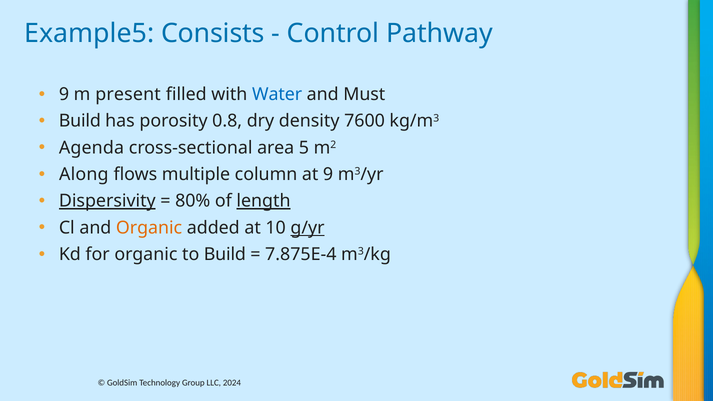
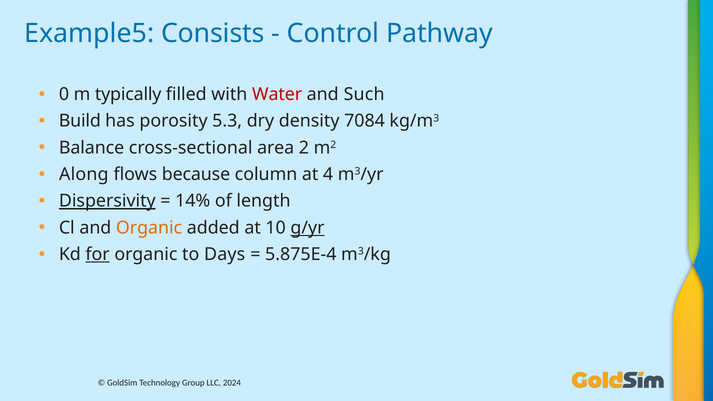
9: 9 -> 0 (64, 94)
present: present -> typically (128, 94)
Water colour: blue -> red (277, 94)
Must: Must -> Such (364, 94)
0.8: 0.8 -> 5.3 (227, 121)
7600: 7600 -> 7084 (365, 121)
Agenda: Agenda -> Balance (92, 148)
5: 5 -> 2 (304, 148)
multiple: multiple -> because (196, 174)
at 9: 9 -> 4 (328, 174)
80%: 80% -> 14% (193, 201)
length underline: present -> none (263, 201)
for underline: none -> present (98, 254)
to Build: Build -> Days (225, 254)
7.875E-4: 7.875E-4 -> 5.875E-4 (301, 254)
